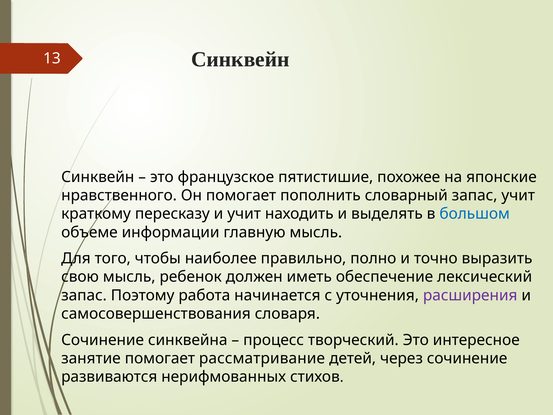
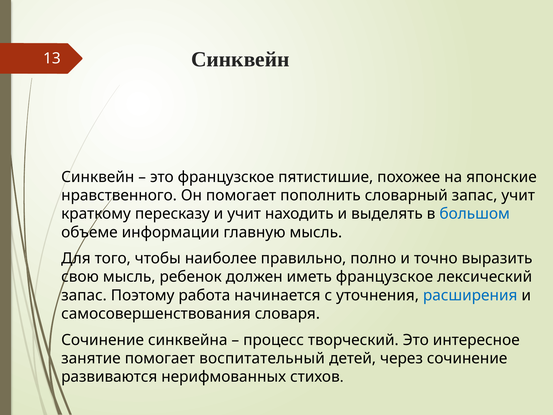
иметь обеспечение: обеспечение -> французское (385, 277)
расширения colour: purple -> blue (470, 295)
рассматривание: рассматривание -> воспитательный (262, 358)
